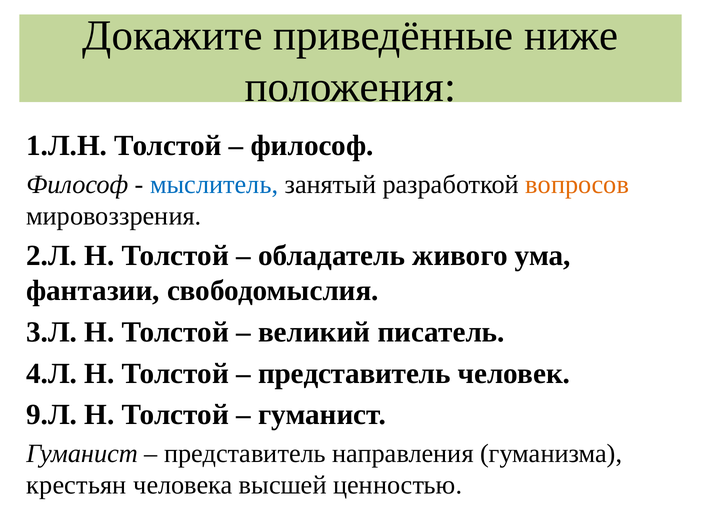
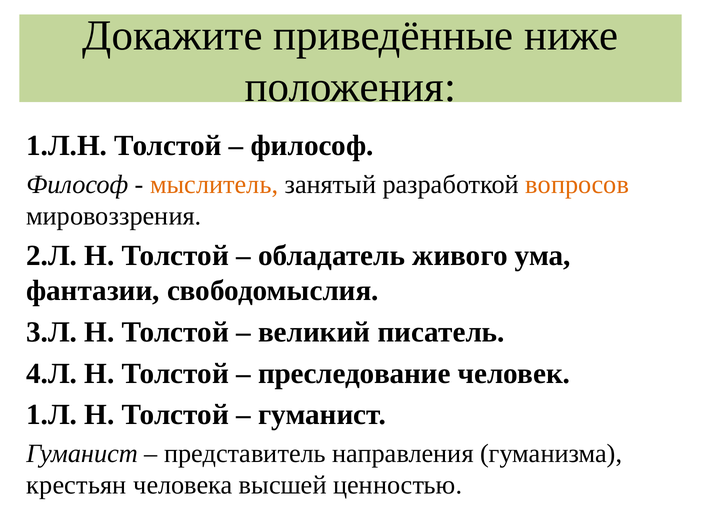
мыслитель colour: blue -> orange (214, 184)
представитель: представитель -> преследование (354, 373)
9.Л: 9.Л -> 1.Л (52, 415)
